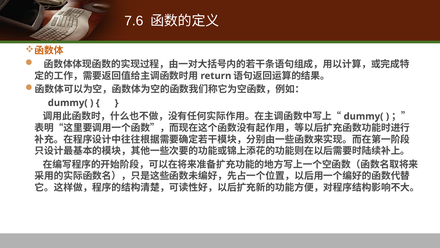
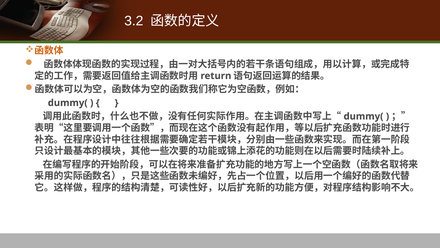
7.6: 7.6 -> 3.2 (134, 21)
